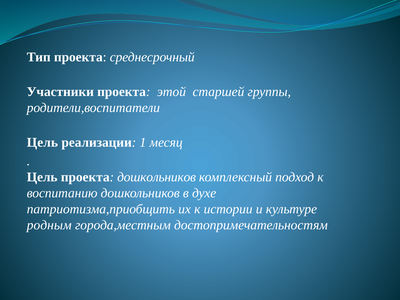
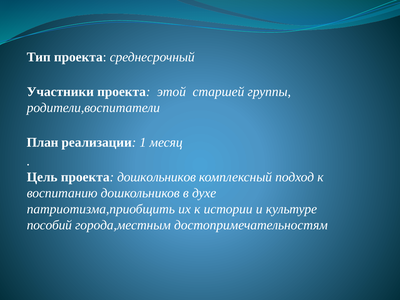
Цель: Цель -> План (43, 142)
родным: родным -> пособий (49, 225)
